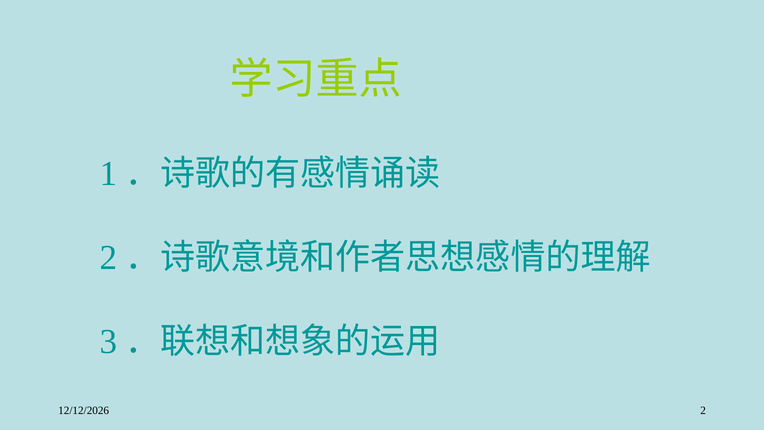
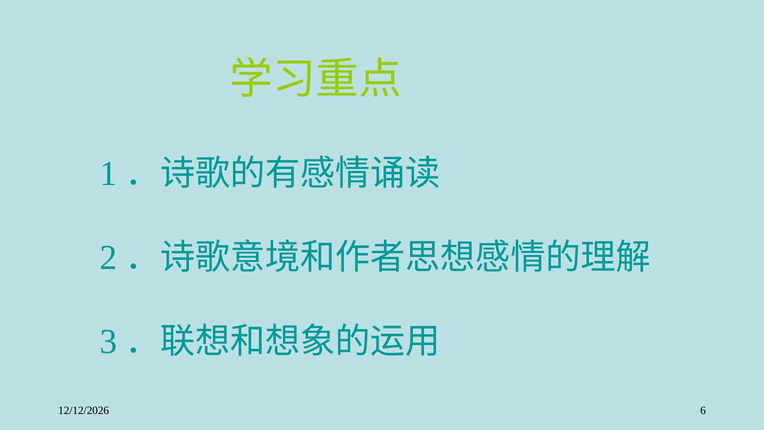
2: 2 -> 6 (703, 411)
